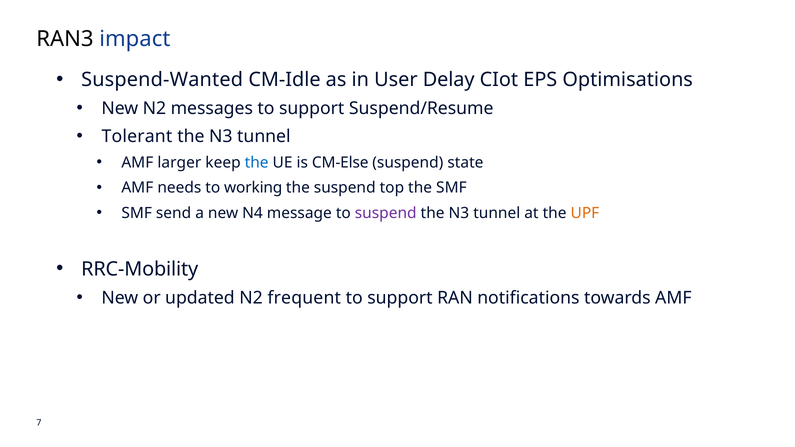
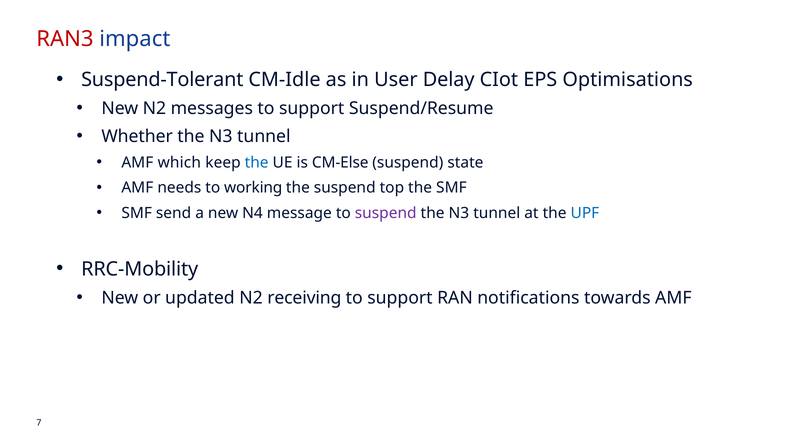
RAN3 colour: black -> red (65, 39)
Suspend-Wanted: Suspend-Wanted -> Suspend-Tolerant (162, 80)
Tolerant: Tolerant -> Whether (137, 136)
larger: larger -> which (179, 163)
UPF colour: orange -> blue (585, 213)
frequent: frequent -> receiving (304, 298)
